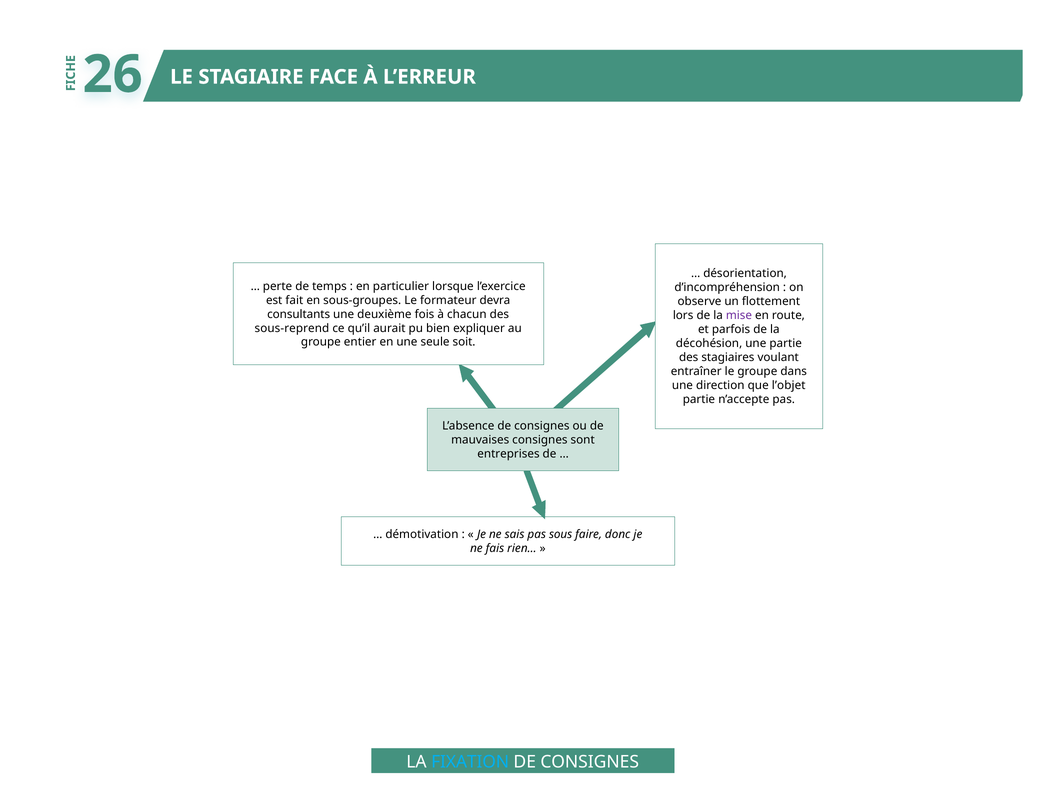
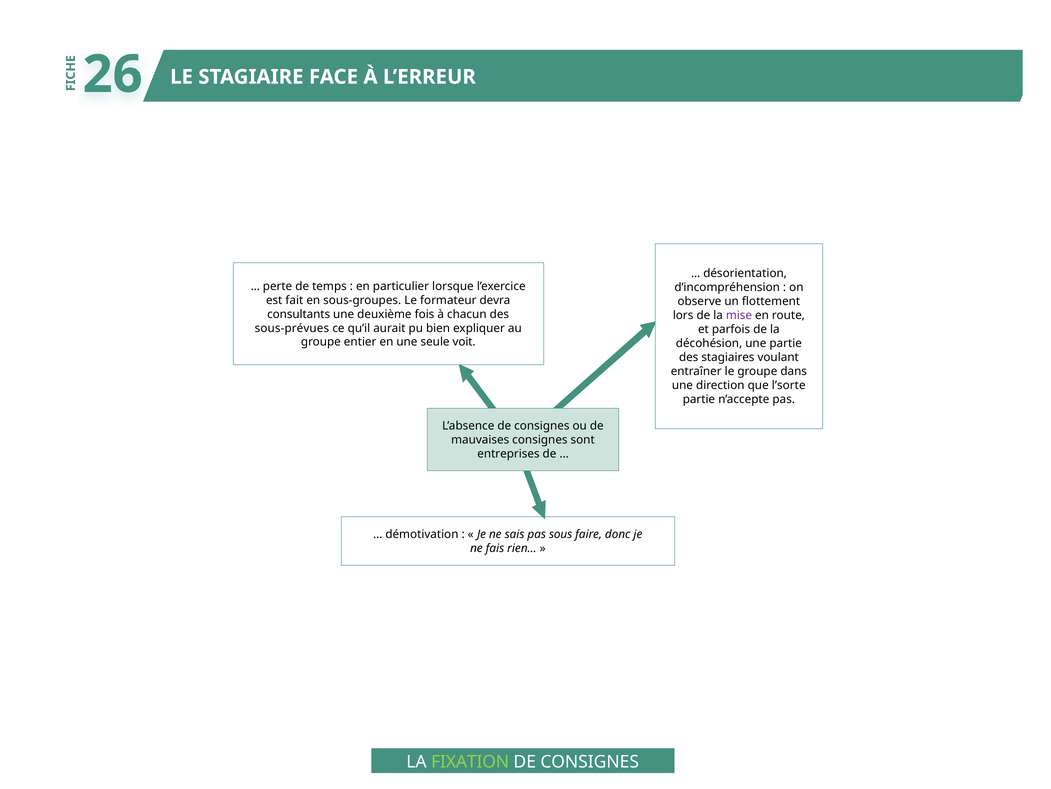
sous-reprend: sous-reprend -> sous-prévues (292, 328)
soit: soit -> voit (464, 342)
l’objet: l’objet -> l’sorte (789, 385)
FIXATION colour: light blue -> light green (470, 761)
